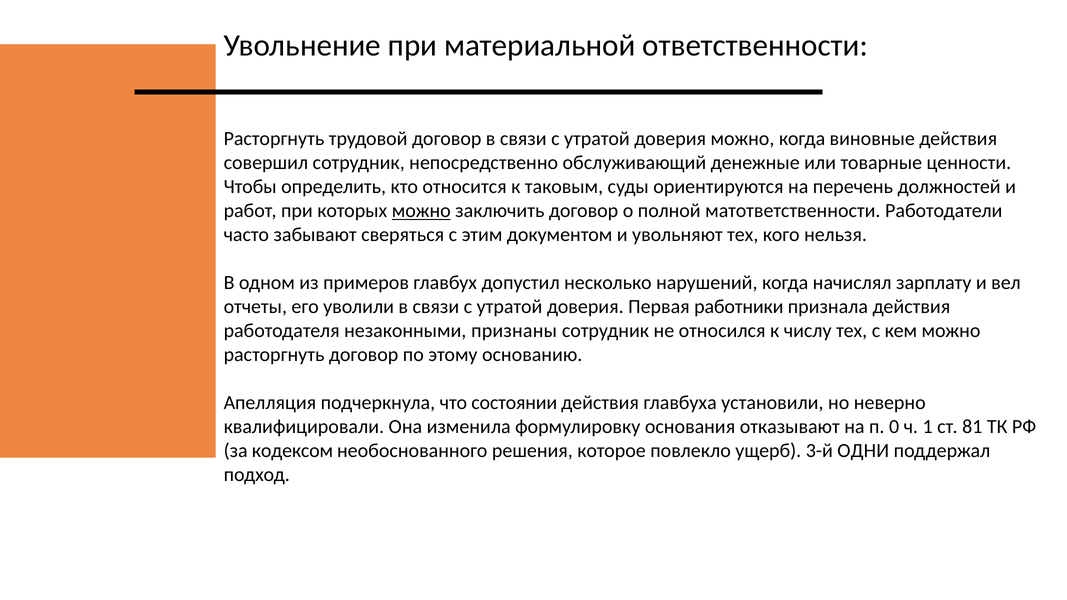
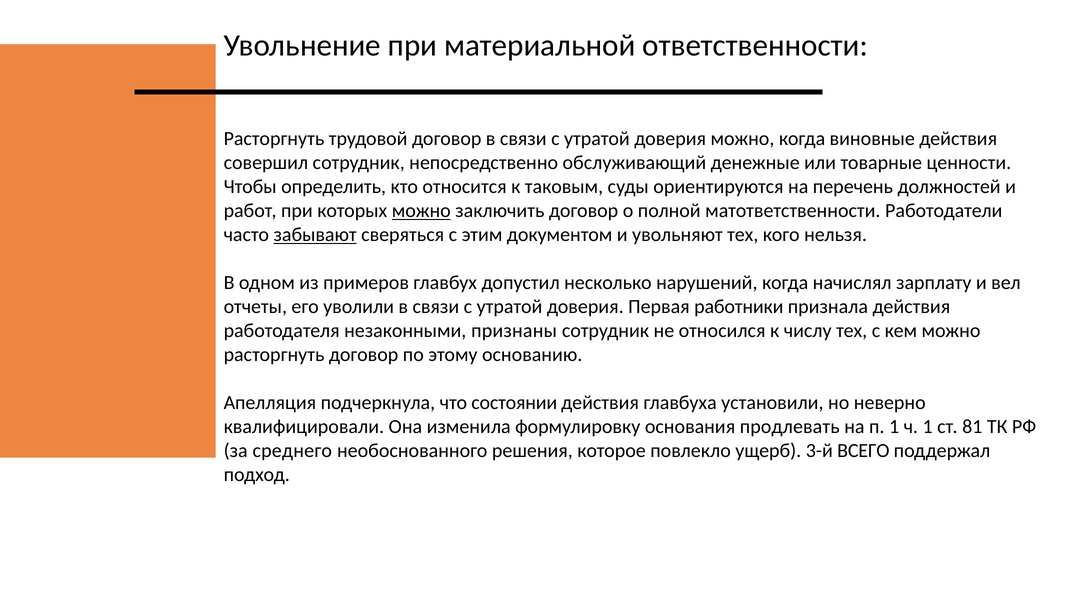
забывают underline: none -> present (315, 235)
отказывают: отказывают -> продлевать (790, 427)
п 0: 0 -> 1 (894, 427)
кодексом: кодексом -> среднего (292, 451)
ОДНИ: ОДНИ -> ВСЕГО (863, 451)
